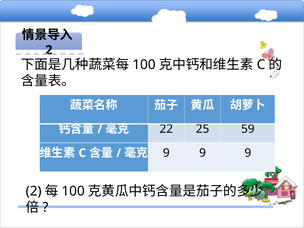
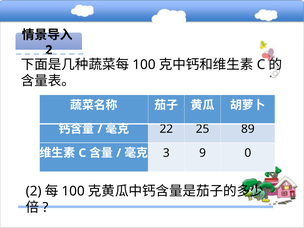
59: 59 -> 89 (248, 129)
9: 9 -> 3 (166, 153)
9: 9 -> 0 (248, 153)
